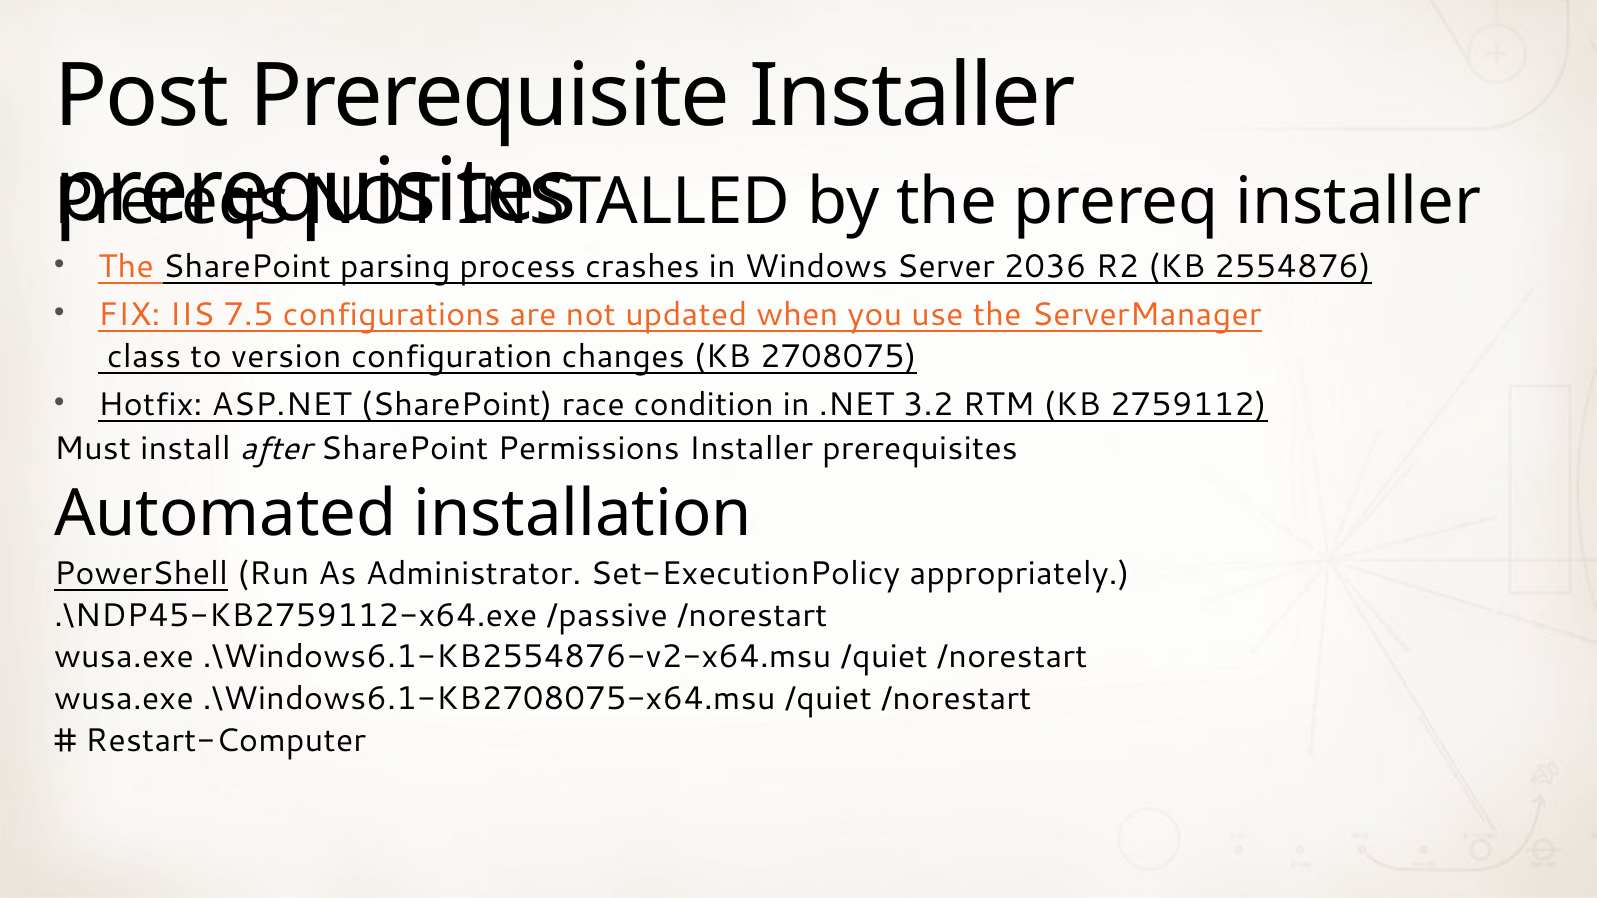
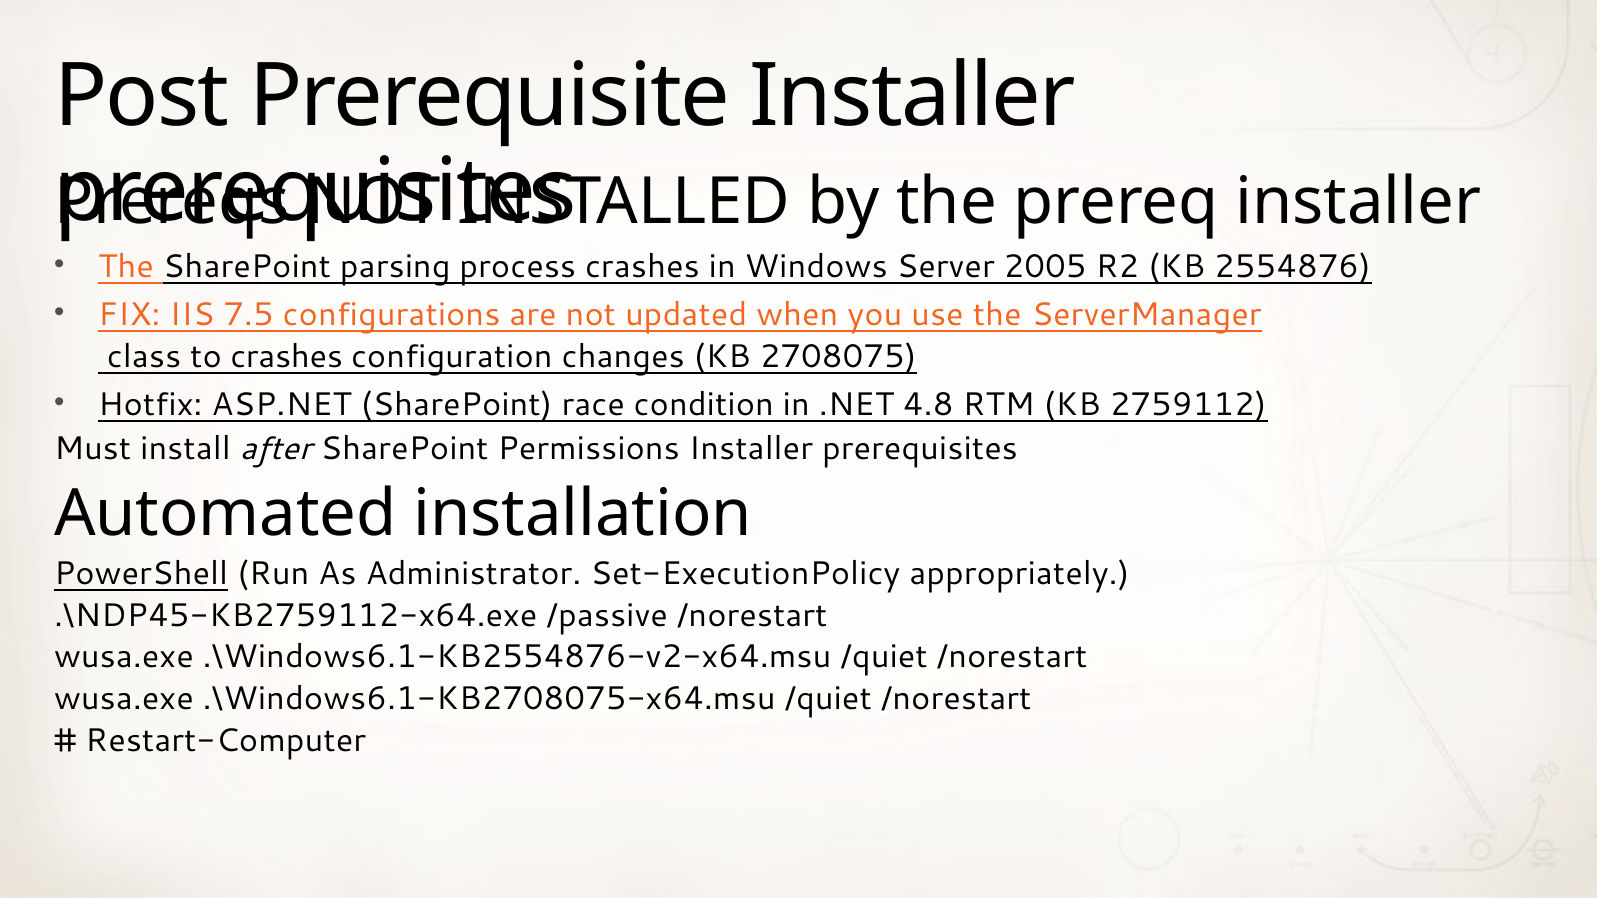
2036: 2036 -> 2005 (1045, 266)
to version: version -> crashes (287, 356)
3.2: 3.2 -> 4.8 (928, 405)
